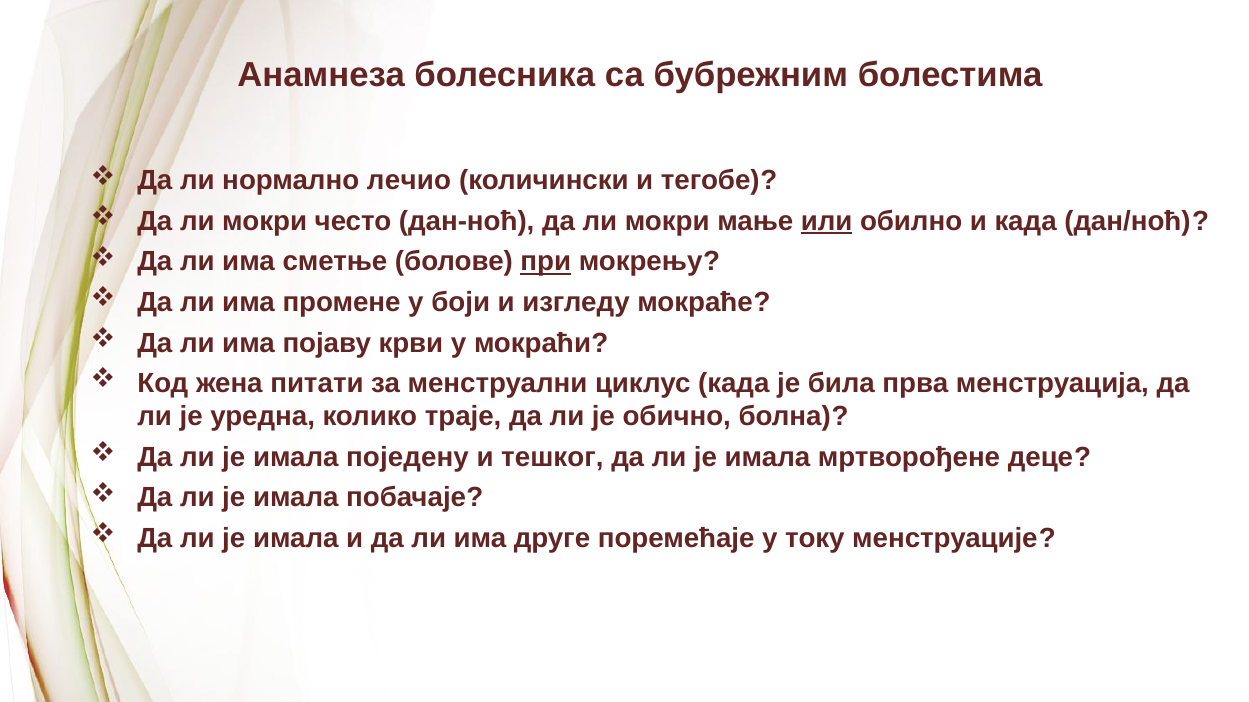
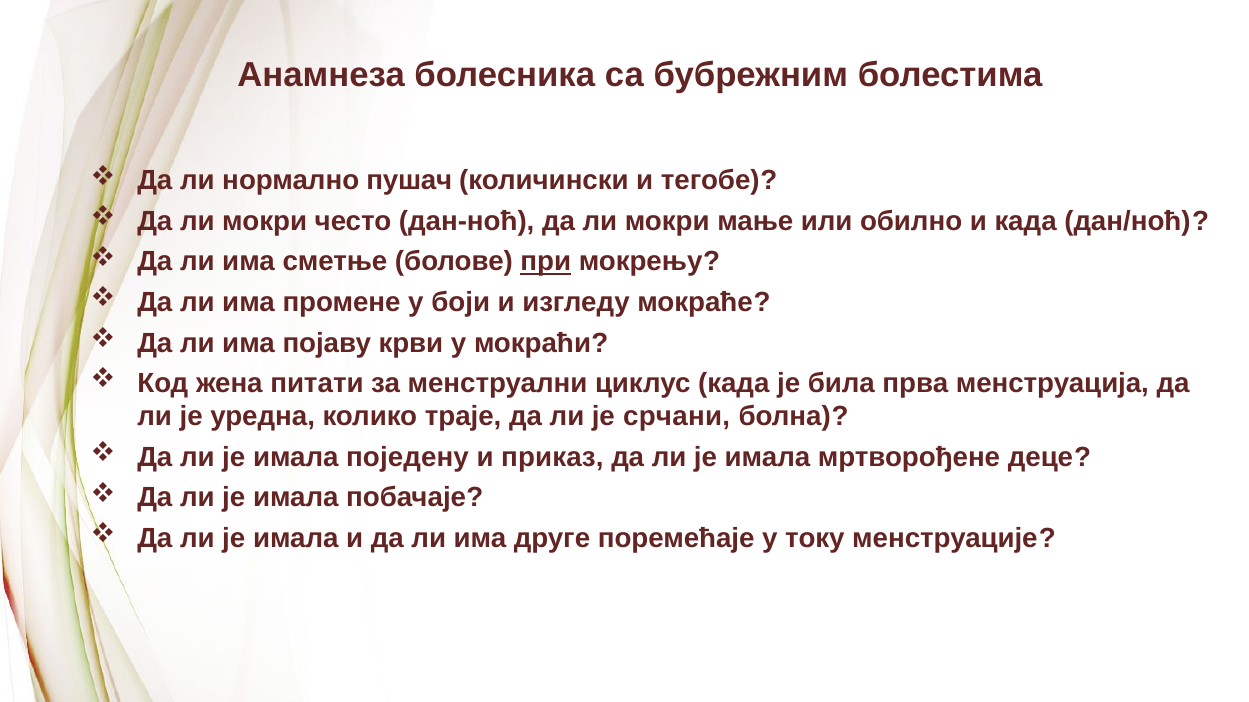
лечио: лечио -> пушач (409, 181)
или underline: present -> none (827, 221)
обично: обично -> срчани (677, 417)
тешког: тешког -> приказ (552, 458)
